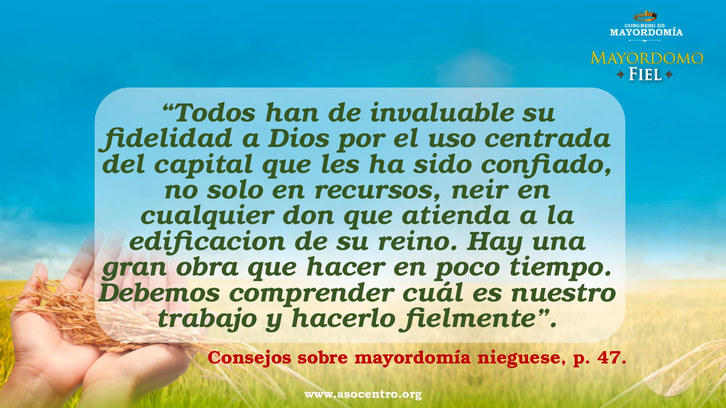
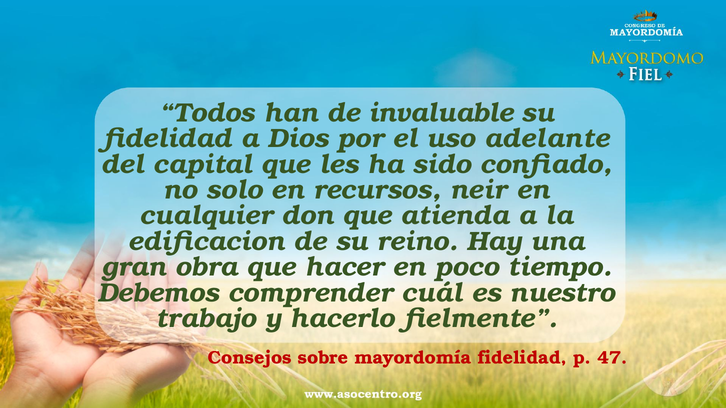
centrada: centrada -> adelante (547, 139)
mayordomía nieguese: nieguese -> fidelidad (522, 358)
